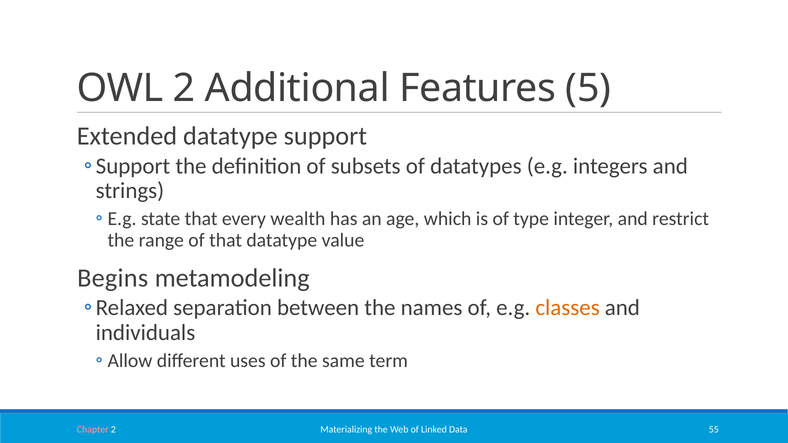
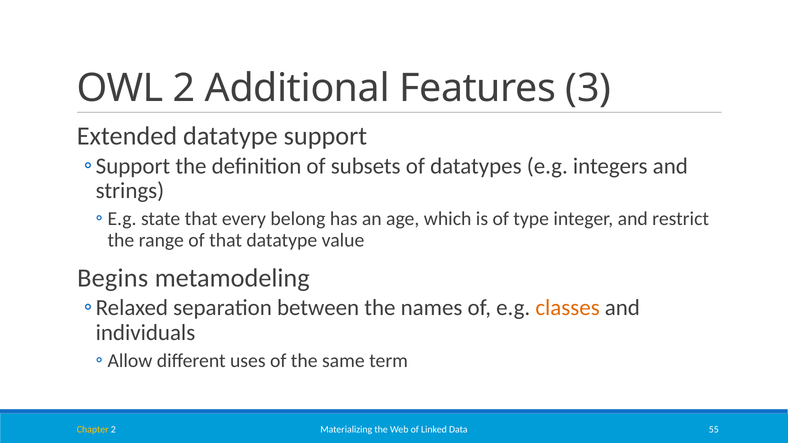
5: 5 -> 3 (588, 88)
wealth: wealth -> belong (298, 219)
Chapter colour: pink -> yellow (93, 430)
